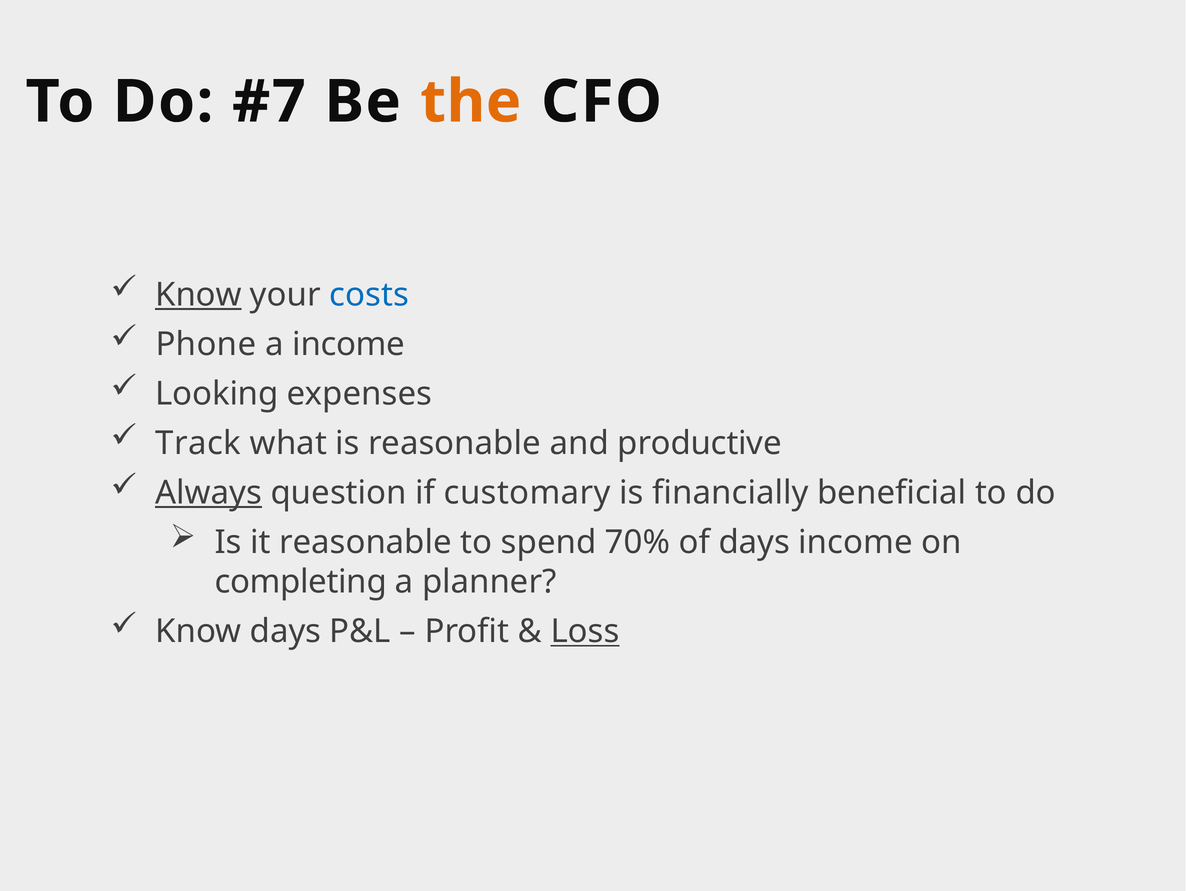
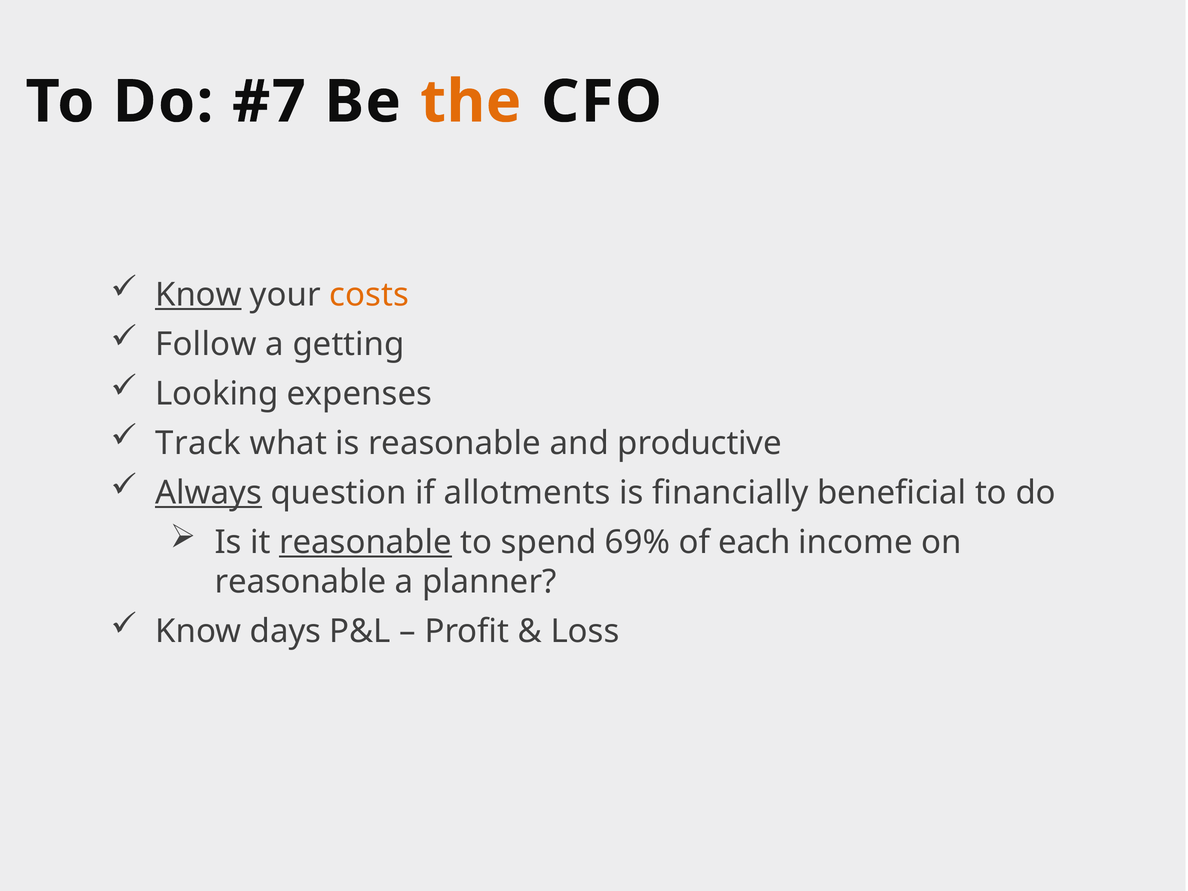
costs colour: blue -> orange (369, 295)
Phone: Phone -> Follow (206, 344)
a income: income -> getting (349, 344)
customary: customary -> allotments (527, 493)
reasonable underline: none -> present (365, 542)
70%: 70% -> 69% (638, 542)
of days: days -> each (754, 542)
completing: completing -> reasonable (301, 582)
Loss underline: present -> none (585, 632)
